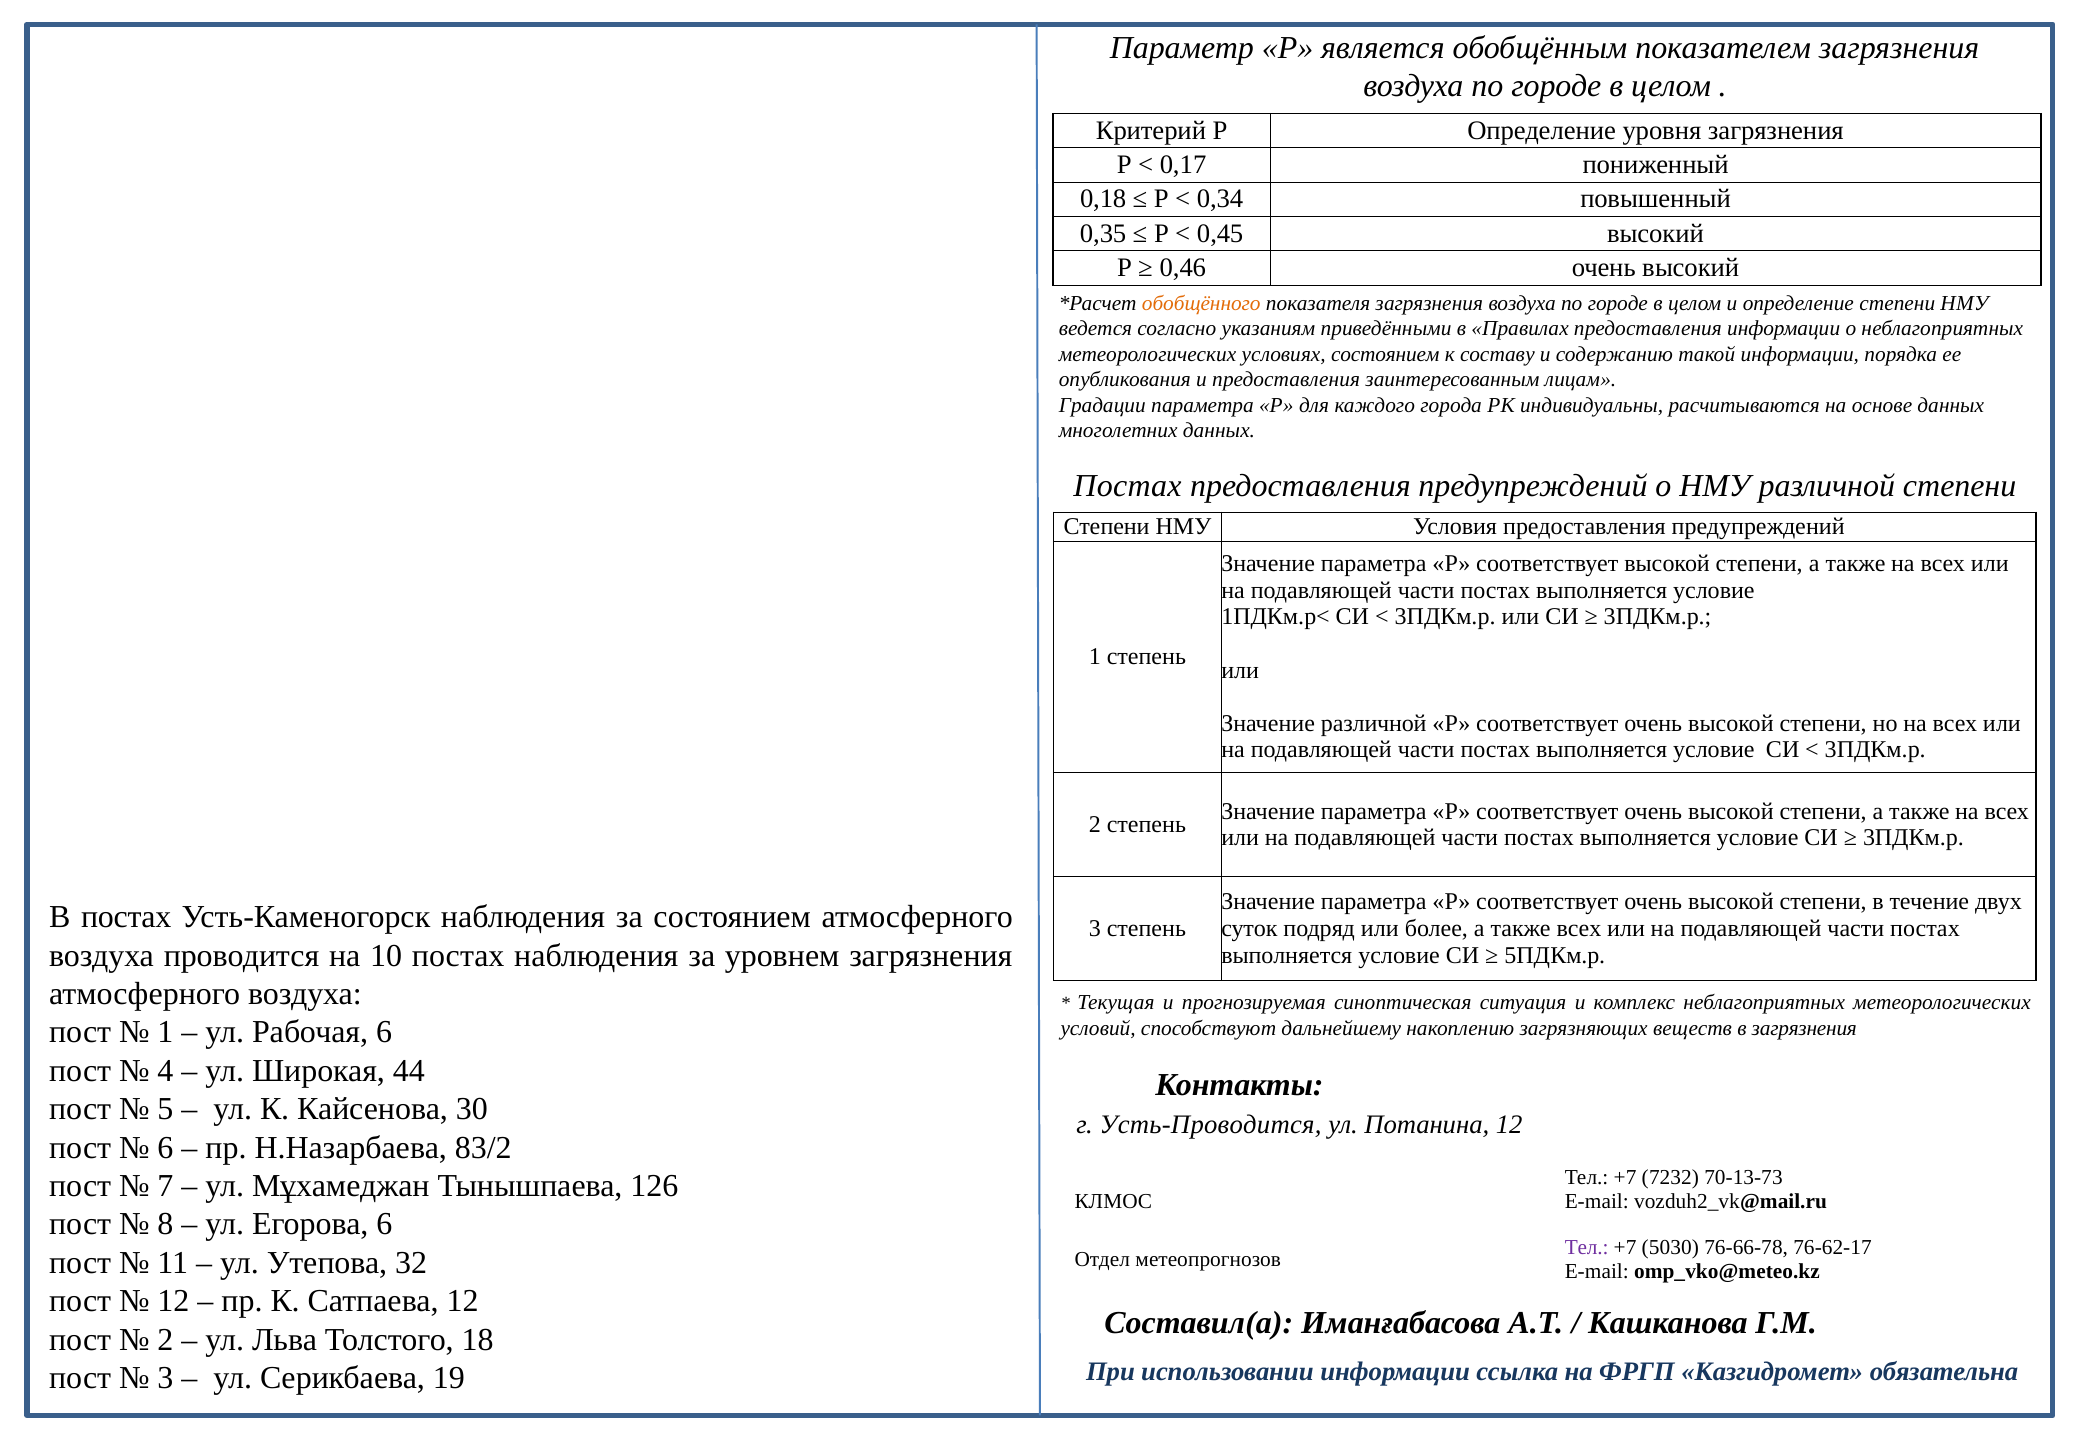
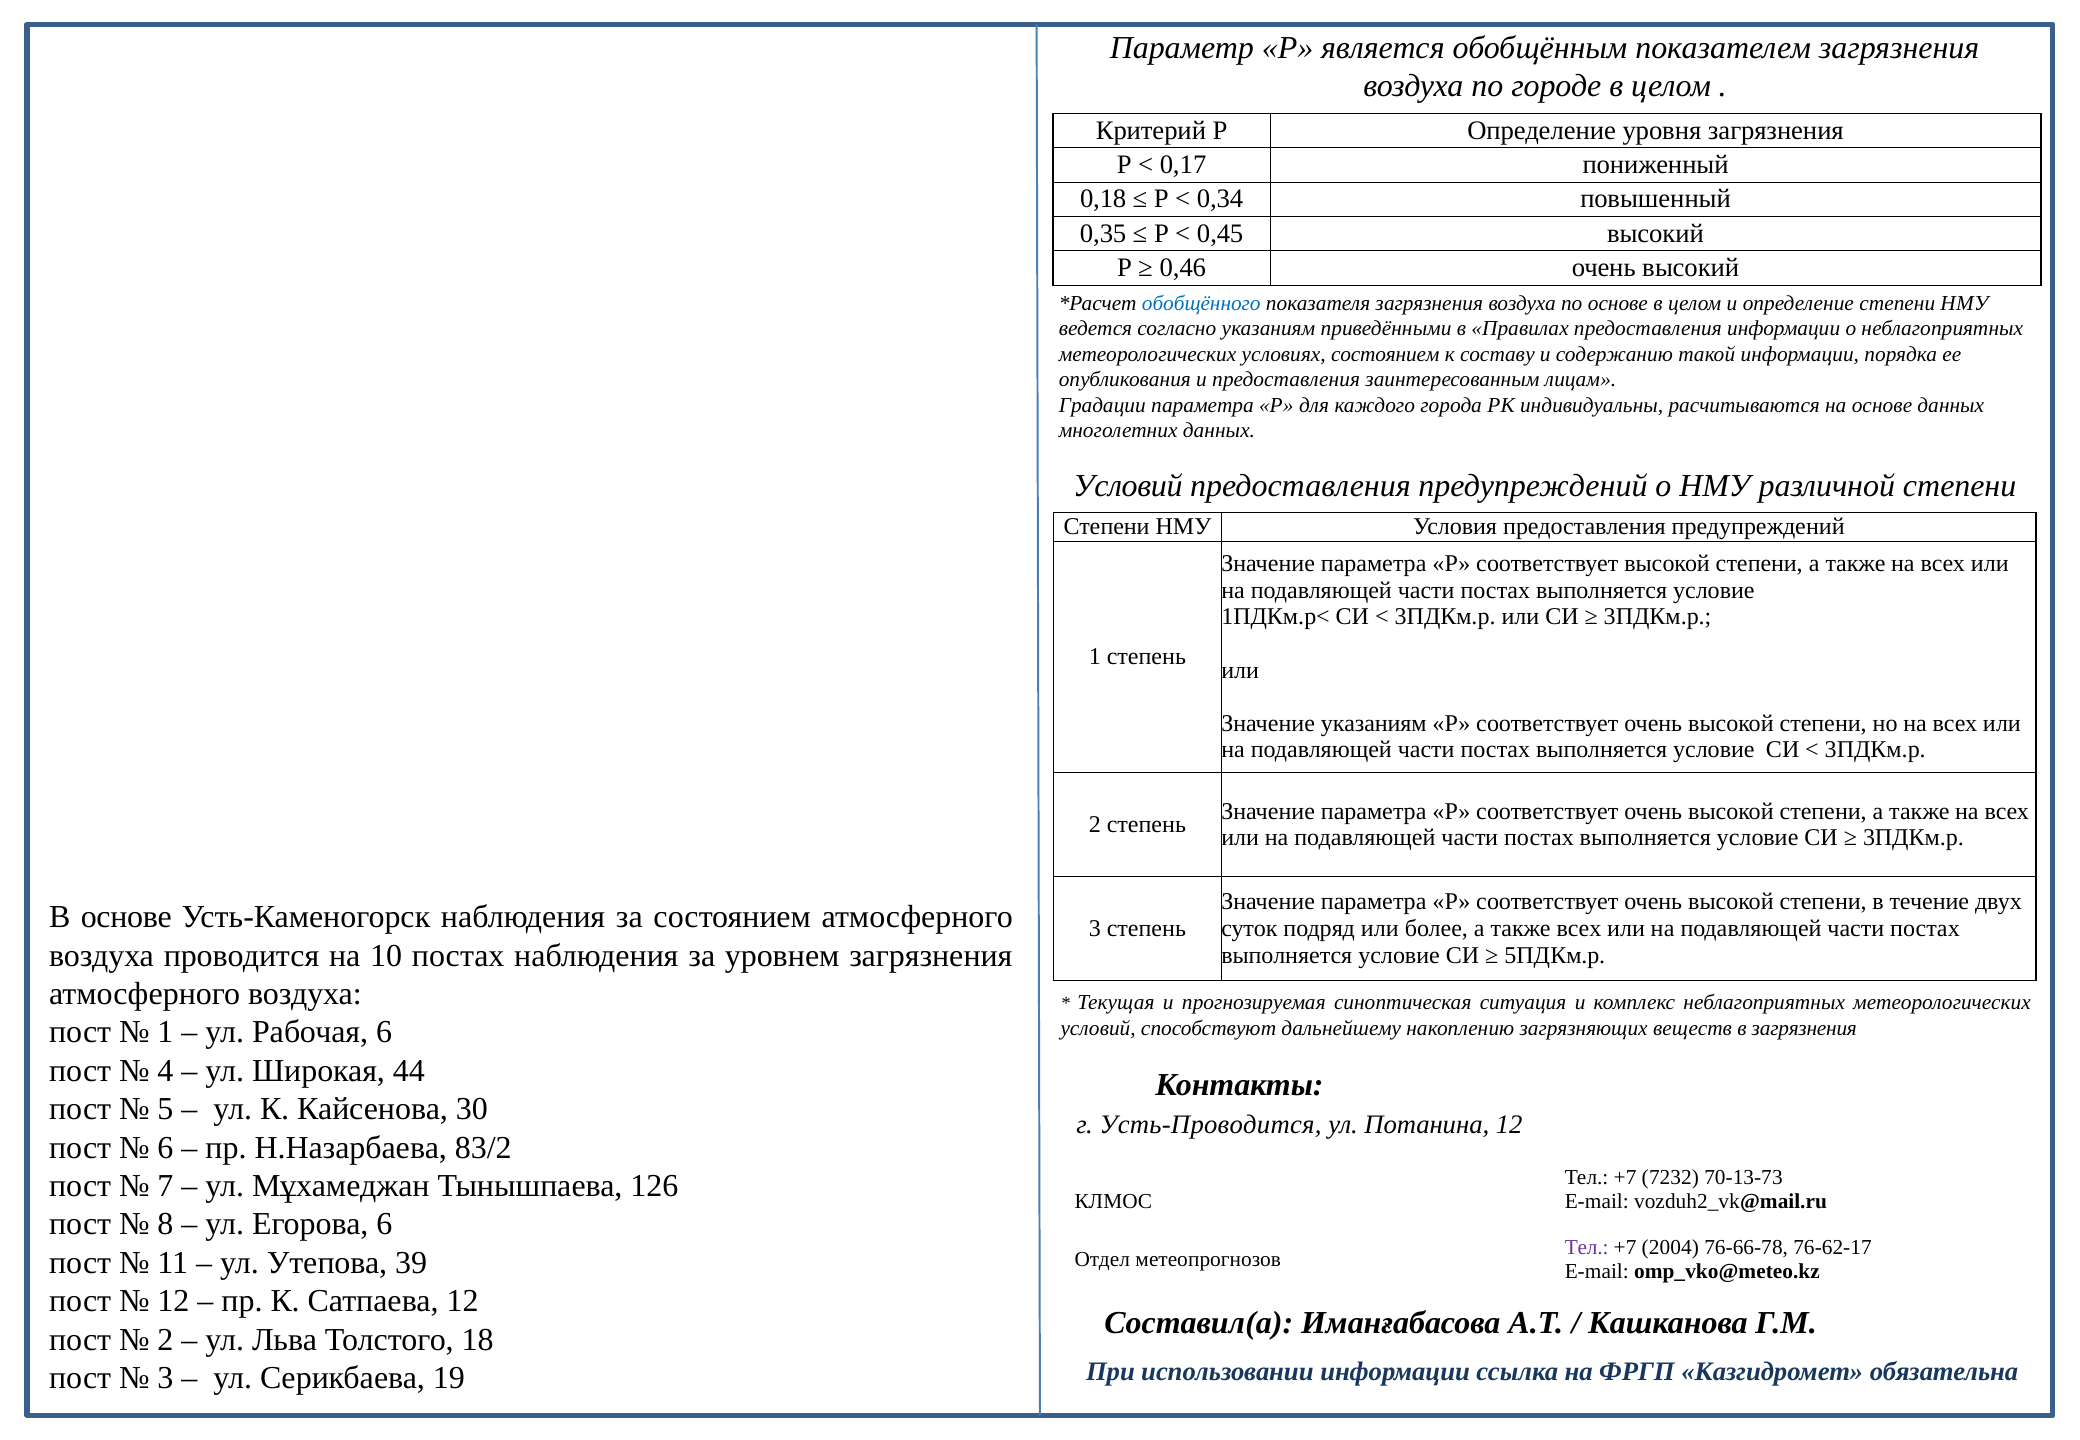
обобщённого colour: orange -> blue (1201, 303)
городе: городе -> основе (1618, 303)
Постах: Постах -> Условий (1128, 486)
Значение различной: различной -> указаниям (1374, 723)
В постах: постах -> основе (126, 917)
5030: 5030 -> 2004 (1670, 1248)
32: 32 -> 39 (411, 1263)
